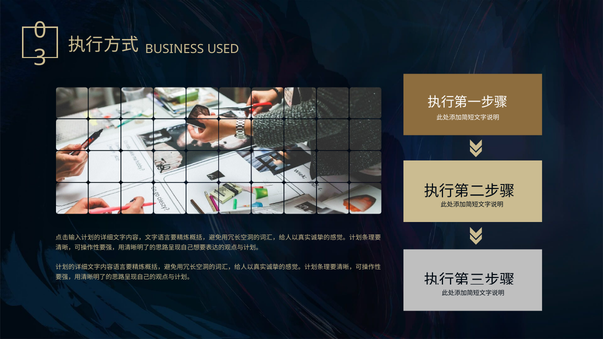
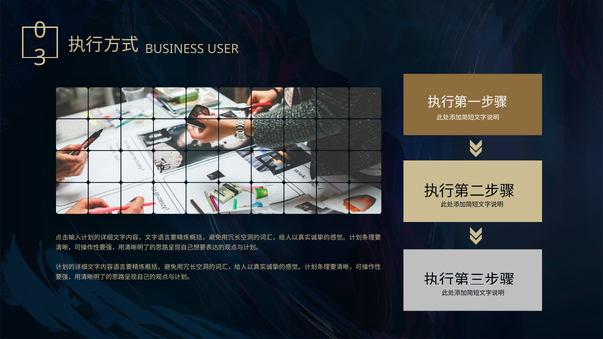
USED: USED -> USER (223, 49)
